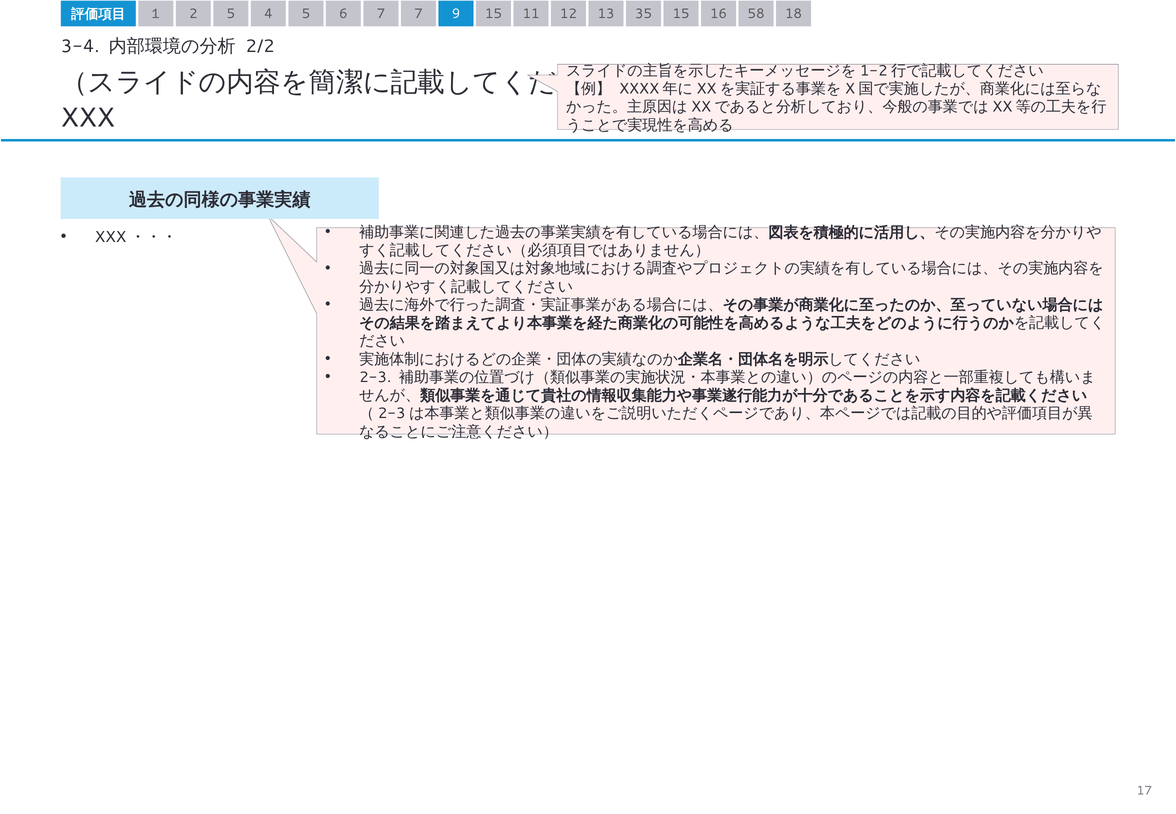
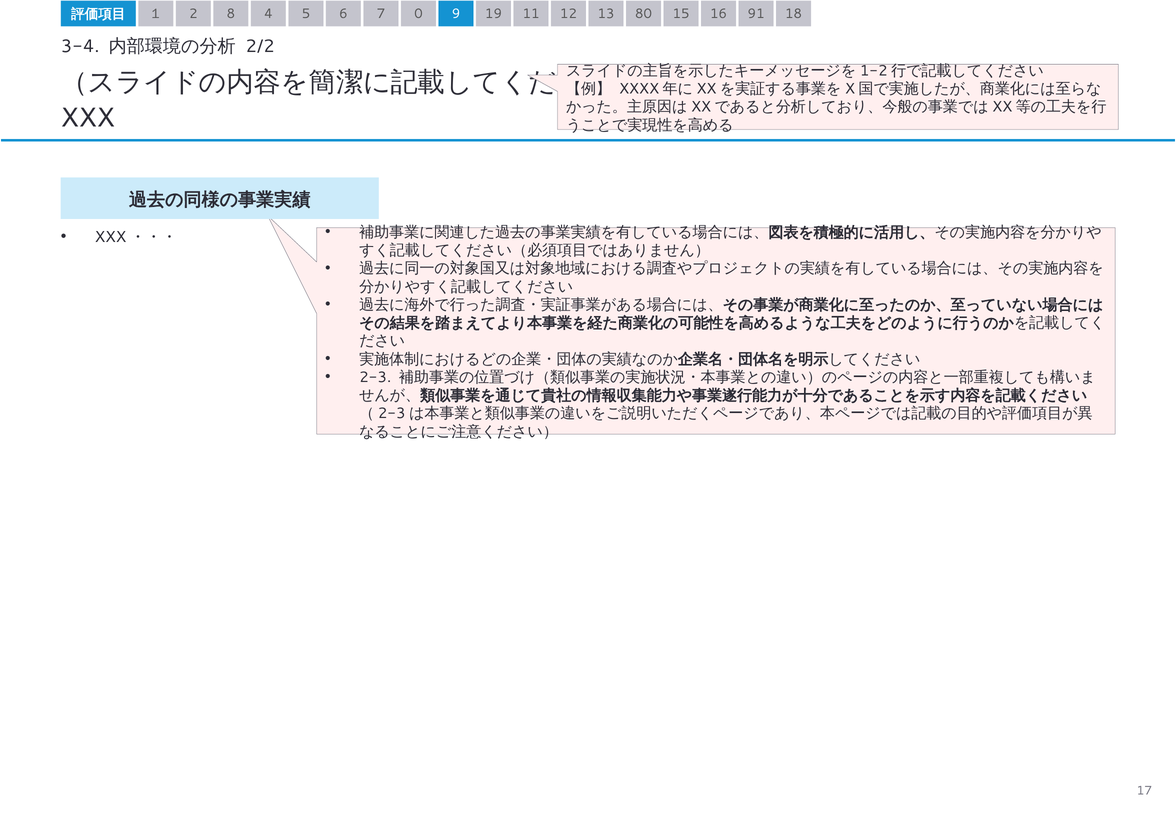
2 5: 5 -> 8 (231, 14)
7 7: 7 -> 0 (418, 14)
9 15: 15 -> 19 (493, 14)
35: 35 -> 80 (643, 14)
58: 58 -> 91 (756, 14)
